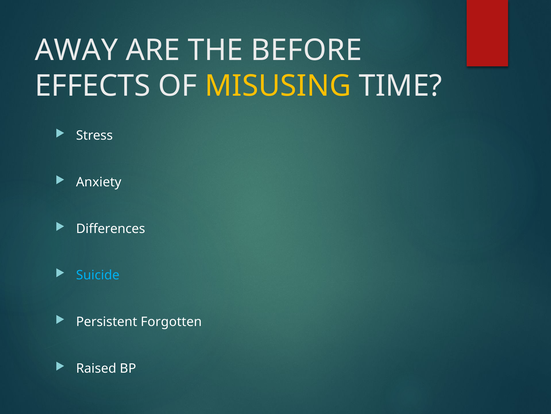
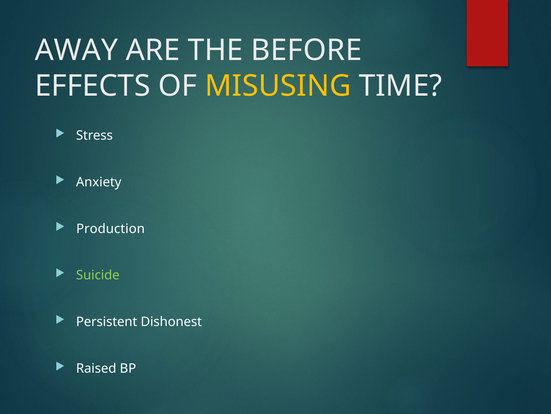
Differences: Differences -> Production (111, 228)
Suicide colour: light blue -> light green (98, 275)
Forgotten: Forgotten -> Dishonest (171, 321)
